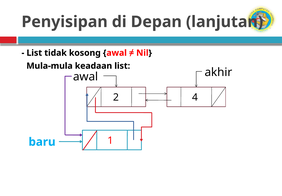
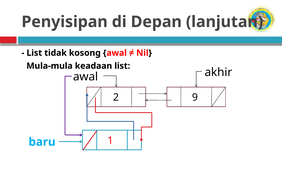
4: 4 -> 9 (195, 97)
